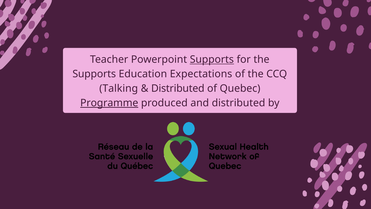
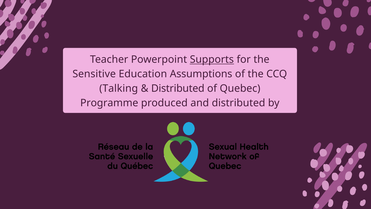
Supports: Supports -> Sensitive (94, 74)
Expectations: Expectations -> Assumptions (201, 74)
Programme underline: present -> none (109, 103)
